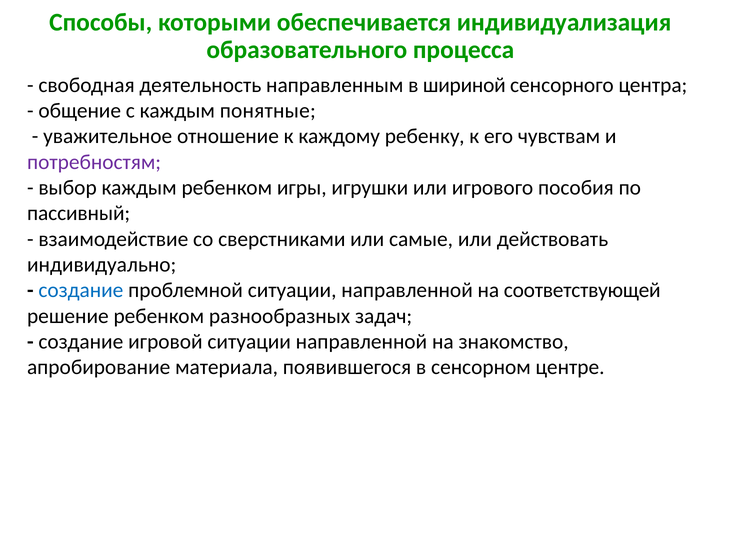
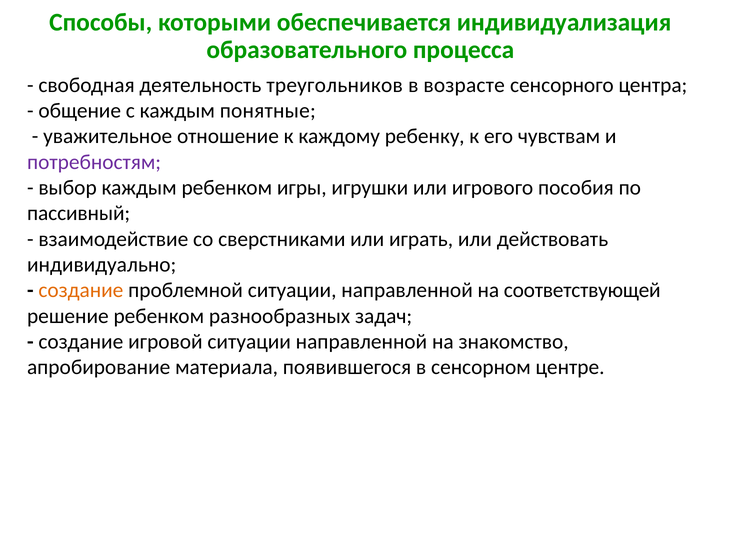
направленным: направленным -> треугольников (335, 85)
шириной: шириной -> возрасте (464, 85)
самые: самые -> играть (421, 239)
создание colour: blue -> orange (81, 290)
